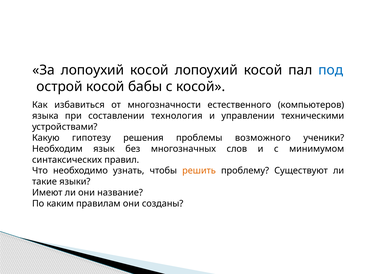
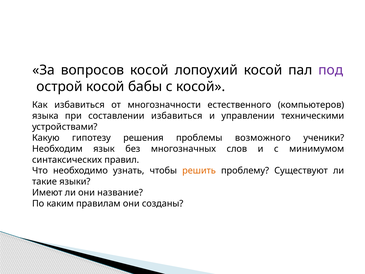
За лопоухий: лопоухий -> вопросов (93, 70)
под colour: blue -> purple (331, 70)
составлении технология: технология -> избавиться (177, 116)
